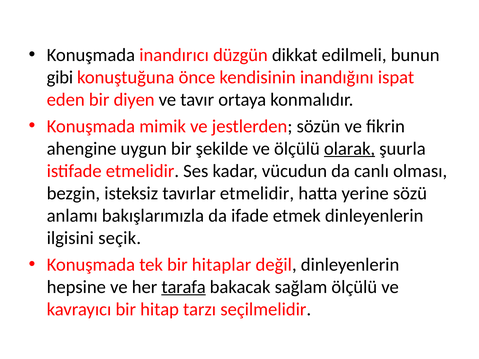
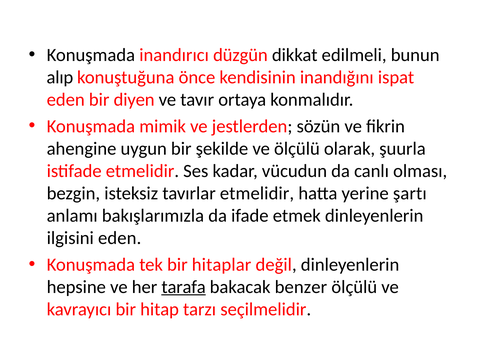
gibi: gibi -> alıp (60, 77)
olarak underline: present -> none (350, 149)
sözü: sözü -> şartı (410, 193)
ilgisini seçik: seçik -> eden (120, 238)
sağlam: sağlam -> benzer (301, 287)
